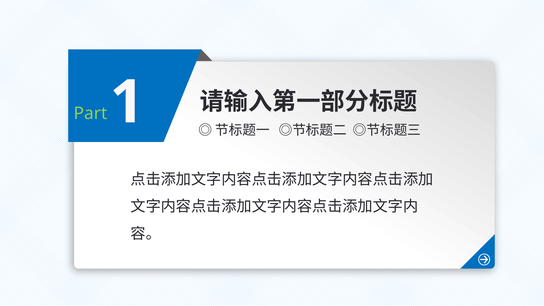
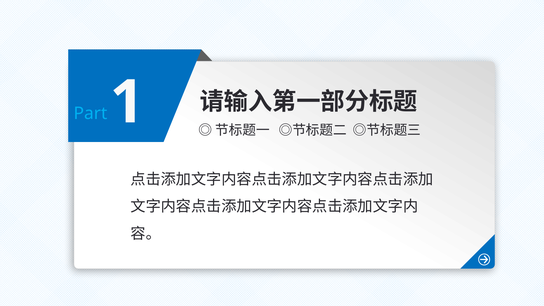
Part colour: light green -> light blue (90, 113)
